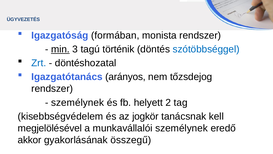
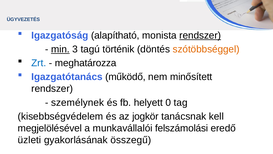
formában: formában -> alapítható (115, 35)
rendszer underline: none -> present (200, 35)
szótöbbséggel colour: blue -> orange (206, 49)
döntéshozatal: döntéshozatal -> meghatározza (86, 63)
arányos: arányos -> működő (125, 77)
tőzsdejog: tőzsdejog -> minősített (191, 77)
2: 2 -> 0 (168, 102)
munkavállalói személynek: személynek -> felszámolási (182, 128)
akkor: akkor -> üzleti (29, 140)
